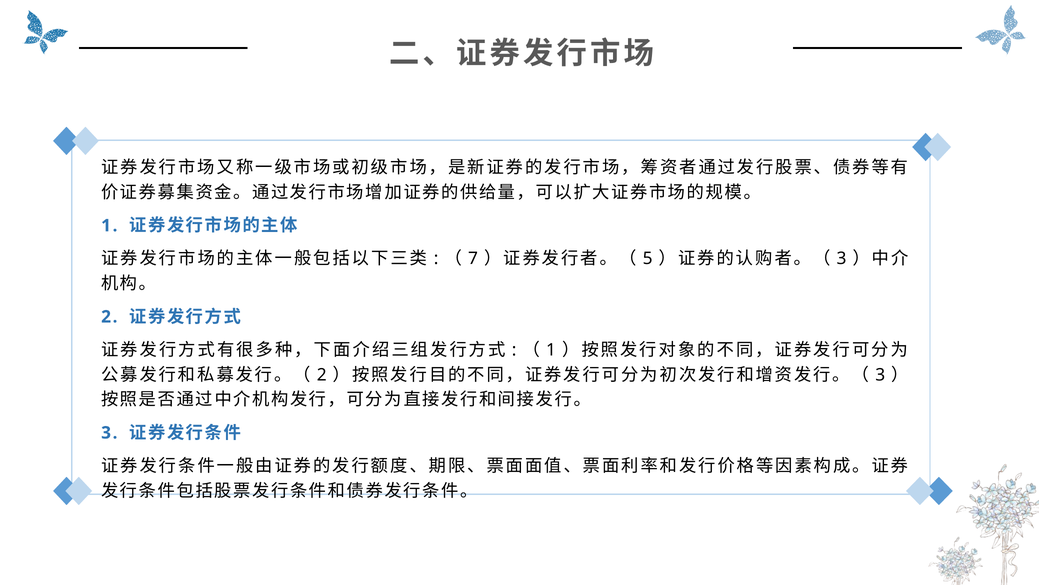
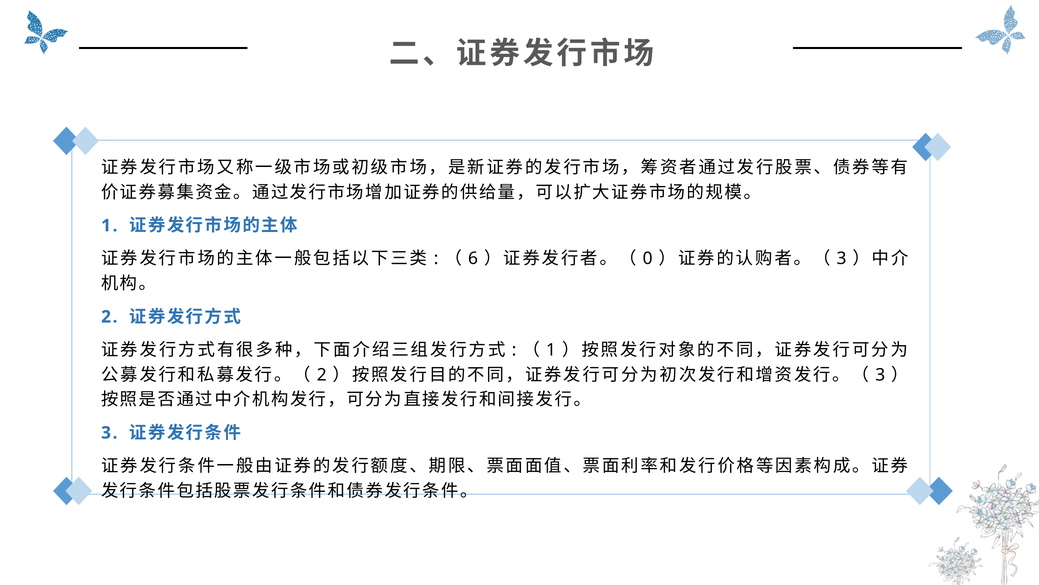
7: 7 -> 6 (473, 258)
5: 5 -> 0 (648, 258)
